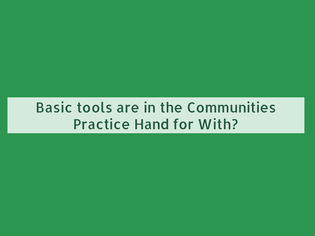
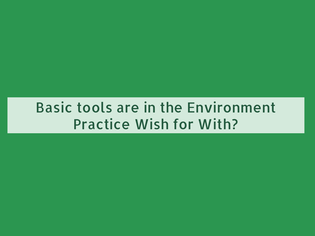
Communities: Communities -> Environment (231, 108)
Hand: Hand -> Wish (152, 125)
